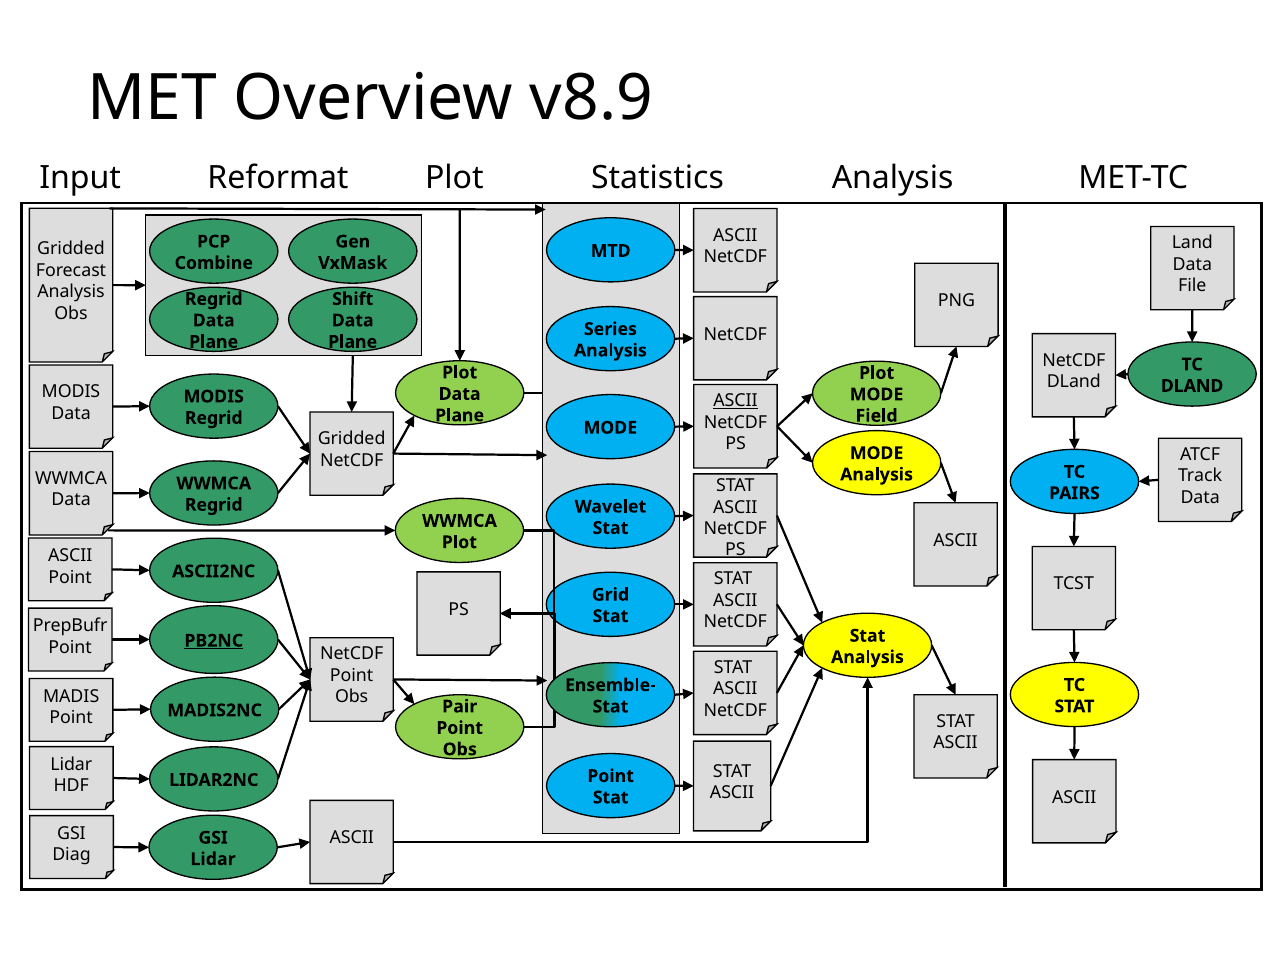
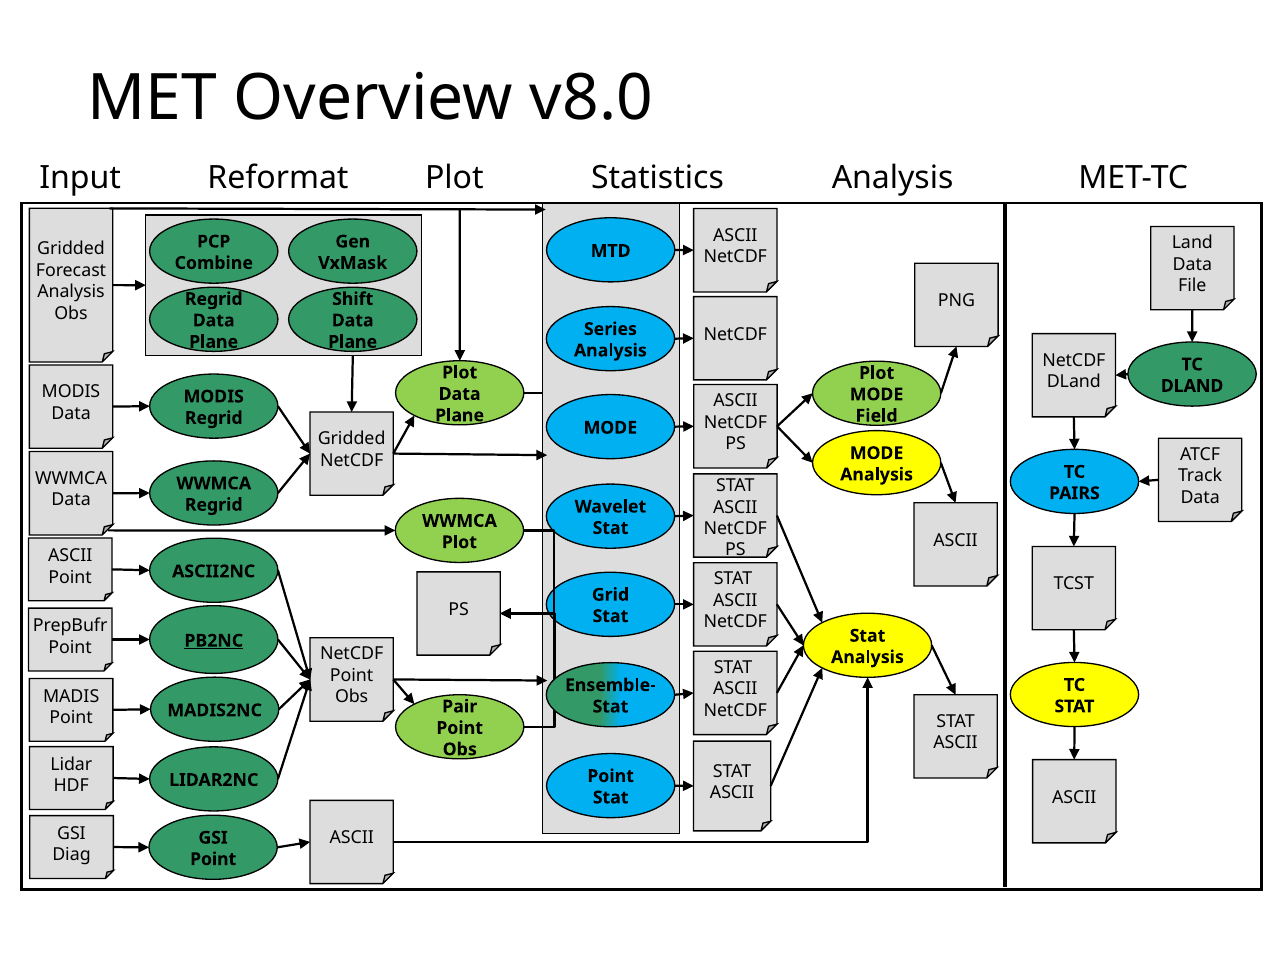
v8.9: v8.9 -> v8.0 (591, 98)
ASCII underline: present -> none (736, 401)
Lidar: Lidar -> Point (213, 859)
